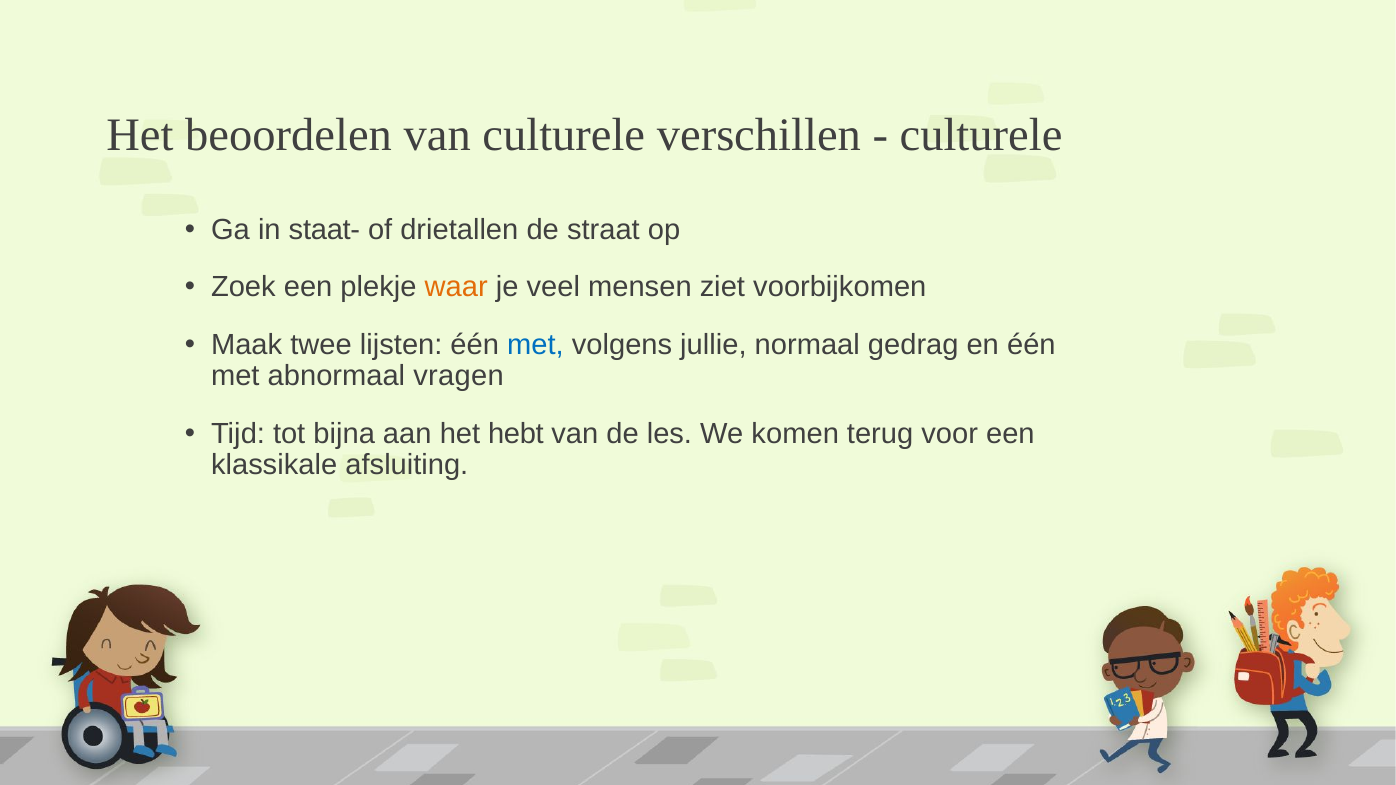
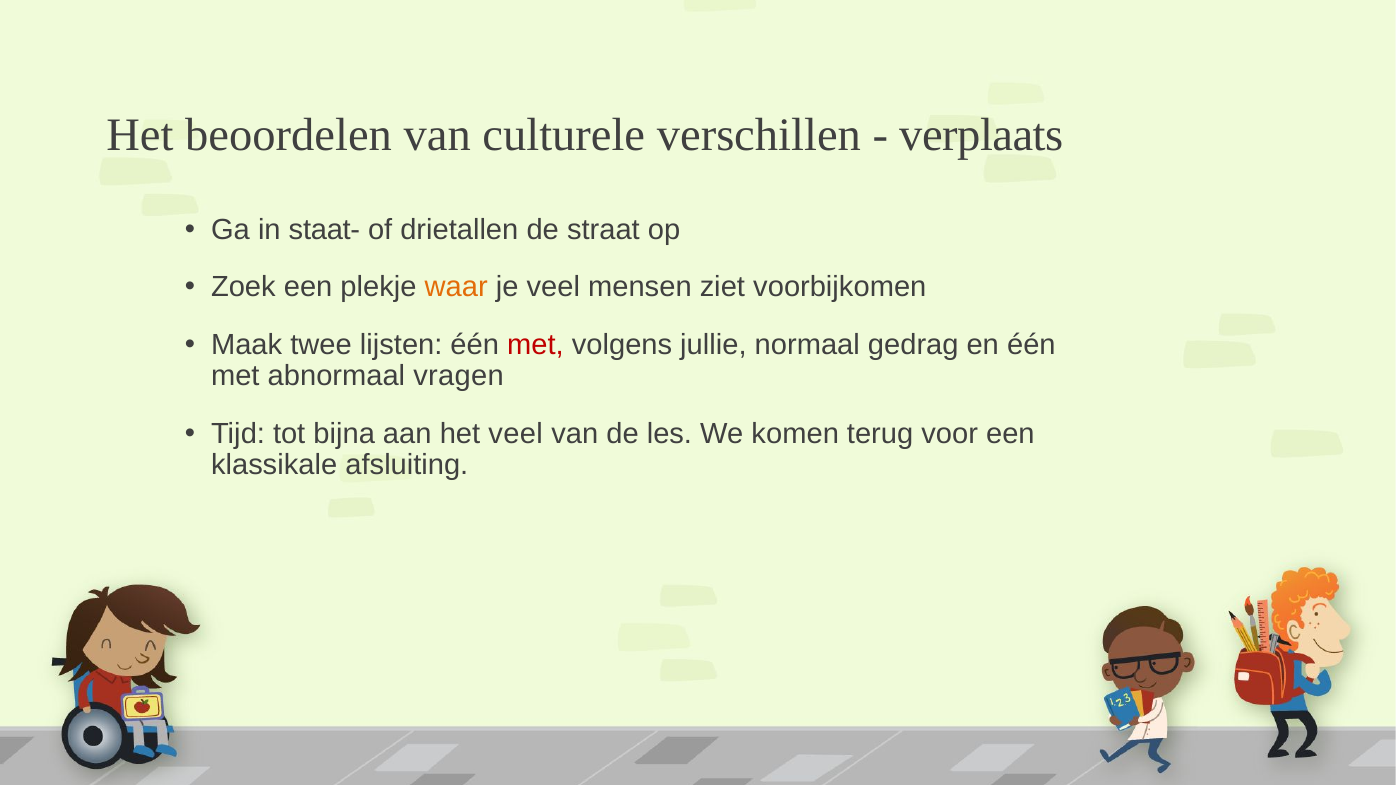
culturele: culturele -> verplaats (981, 135)
met colour: blue -> red (535, 345)
het hebt: hebt -> veel (516, 434)
